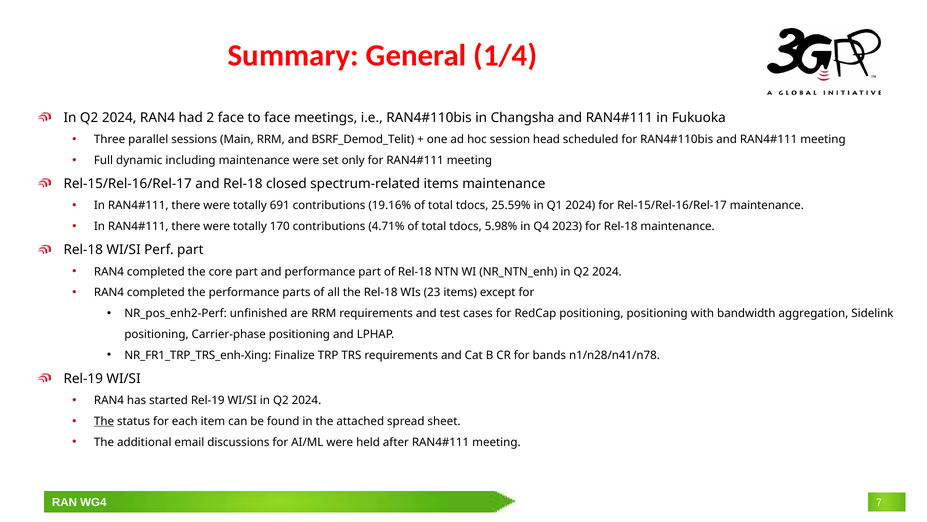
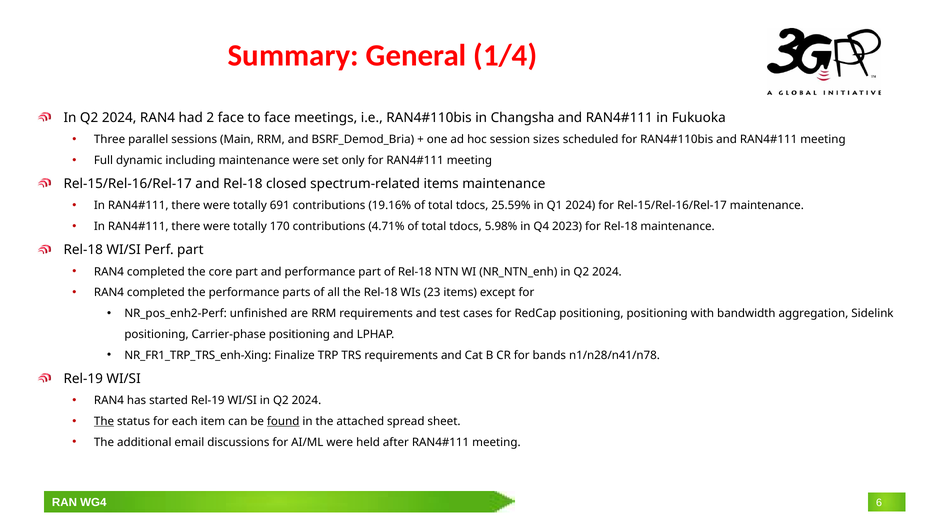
BSRF_Demod_Telit: BSRF_Demod_Telit -> BSRF_Demod_Bria (363, 139)
head: head -> sizes (546, 139)
found underline: none -> present (283, 421)
7: 7 -> 6 (879, 502)
